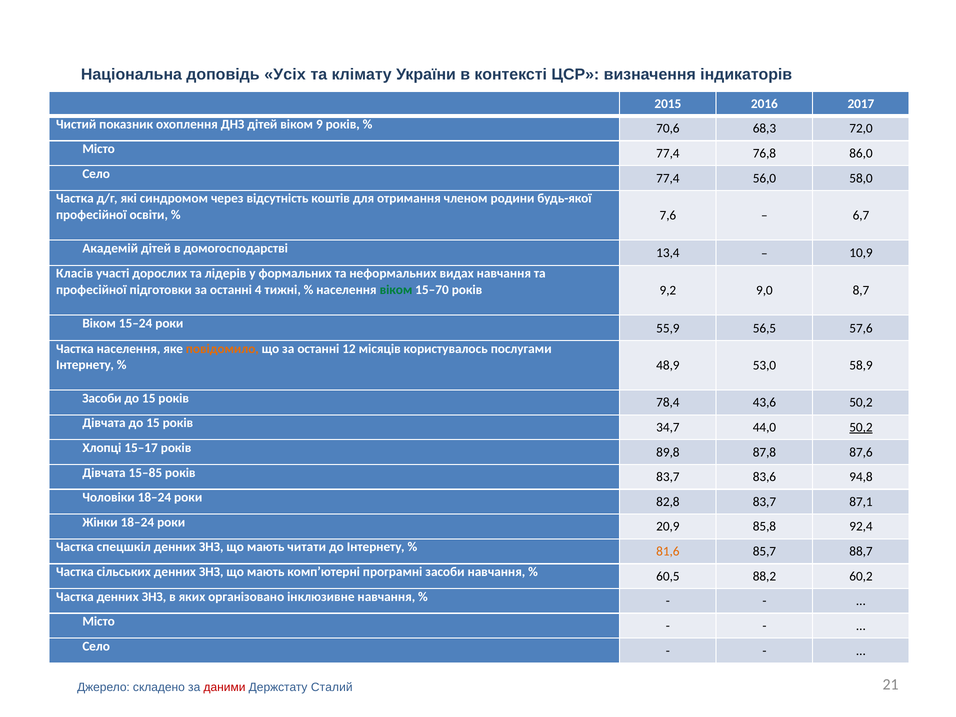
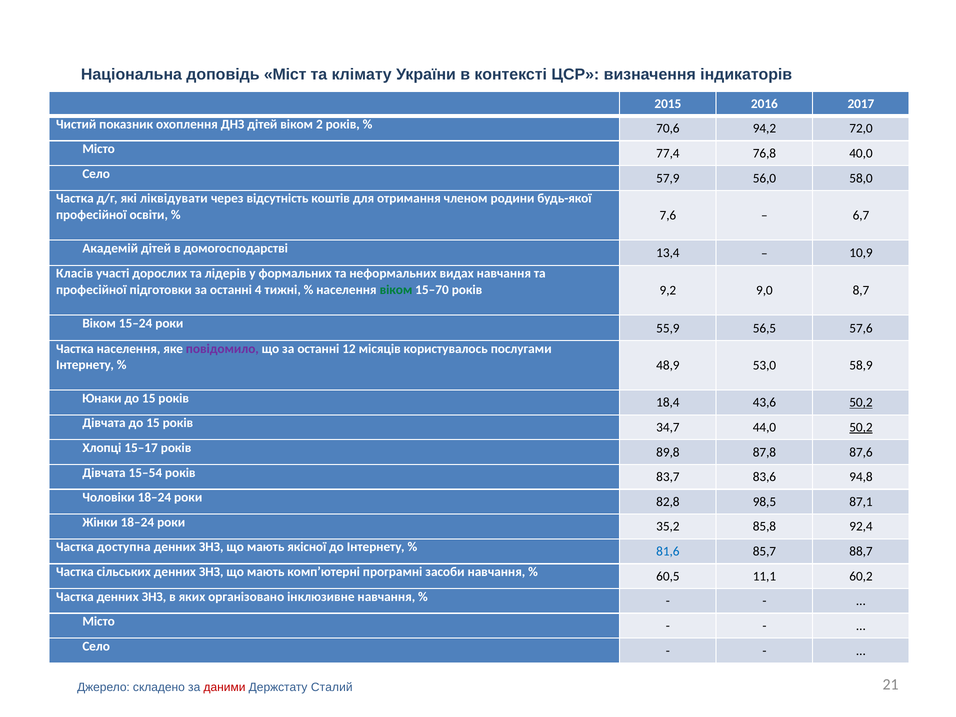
Усіх: Усіх -> Міст (285, 74)
9: 9 -> 2 (319, 124)
68,3: 68,3 -> 94,2 (764, 129)
86,0: 86,0 -> 40,0 (861, 153)
Село 77,4: 77,4 -> 57,9 (668, 178)
синдромом: синдромом -> ліквідувати (174, 199)
повідомило colour: orange -> purple (222, 349)
Засоби: Засоби -> Юнаки (102, 398)
78,4: 78,4 -> 18,4 (668, 403)
50,2 underline: none -> present (861, 403)
15–85: 15–85 -> 15–54 (145, 473)
82,8 83,7: 83,7 -> 98,5 (764, 502)
20,9: 20,9 -> 35,2 (668, 527)
спецшкіл: спецшкіл -> доступна (124, 547)
читати: читати -> якісної (307, 547)
81,6 colour: orange -> blue (668, 551)
88,2: 88,2 -> 11,1 (764, 576)
